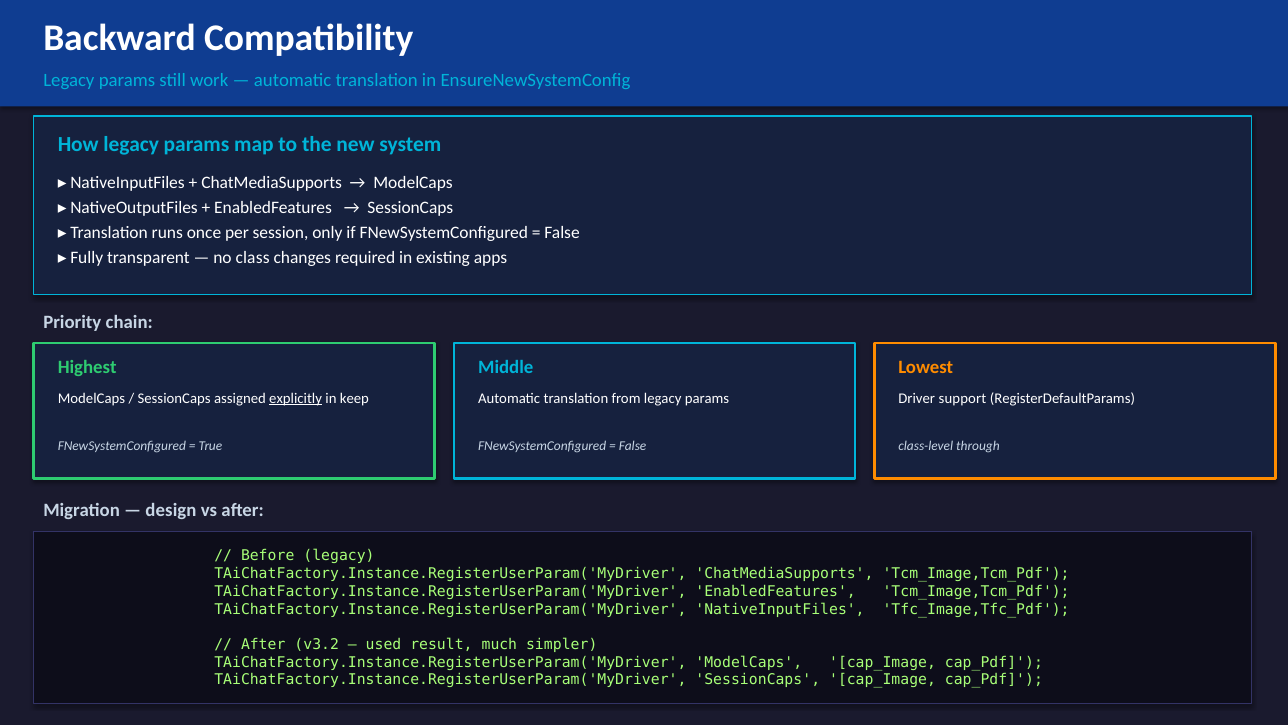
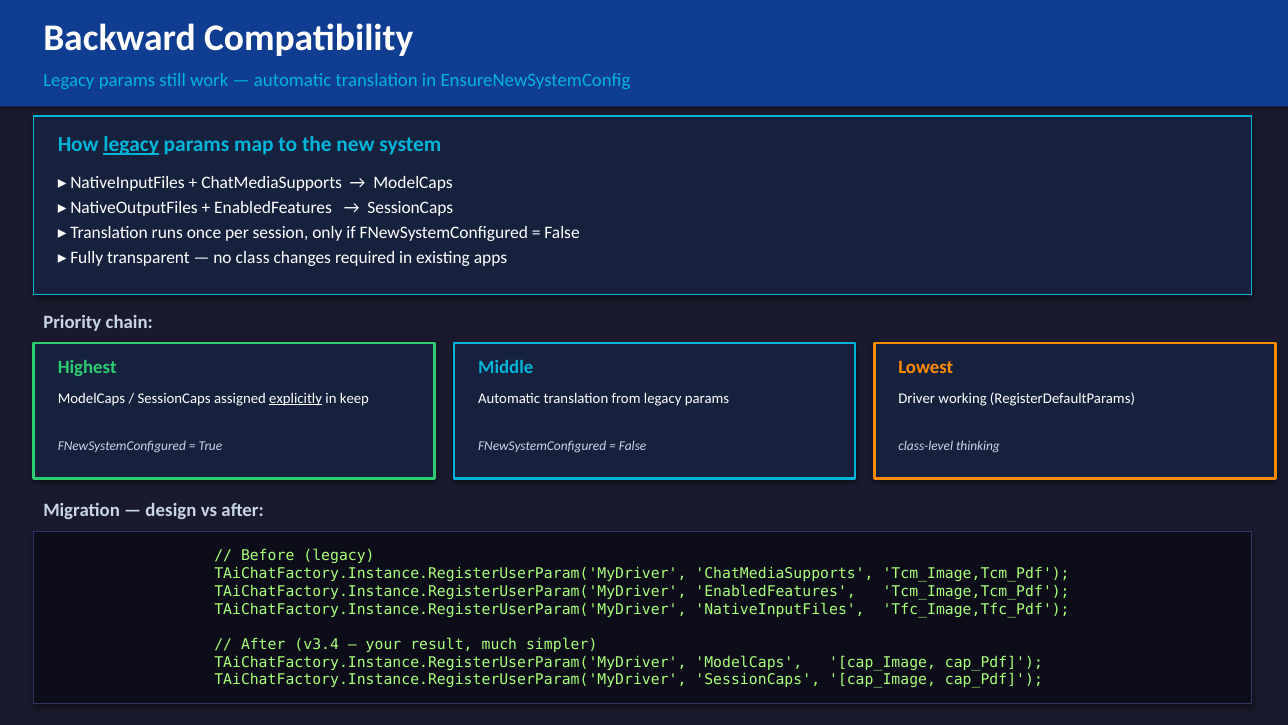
legacy underline: none -> present (131, 145)
support: support -> working (963, 398)
through: through -> thinking (978, 446)
v3.2: v3.2 -> v3.4 (317, 644)
used: used -> your (384, 644)
